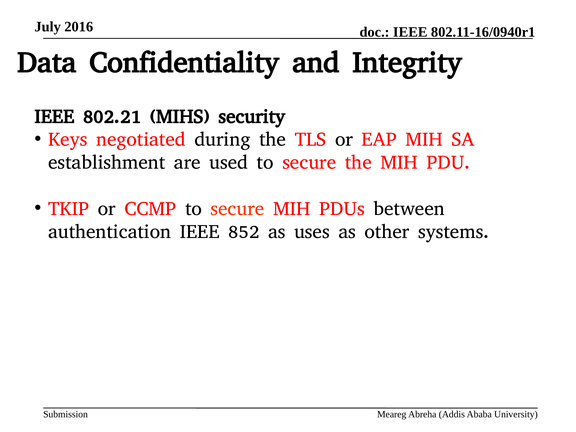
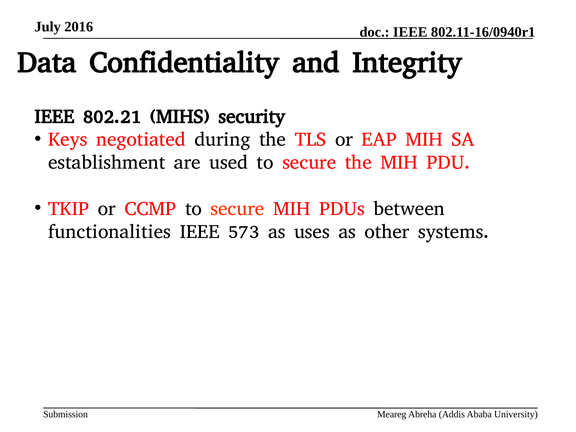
authentication: authentication -> functionalities (109, 232)
852: 852 -> 573 (244, 232)
